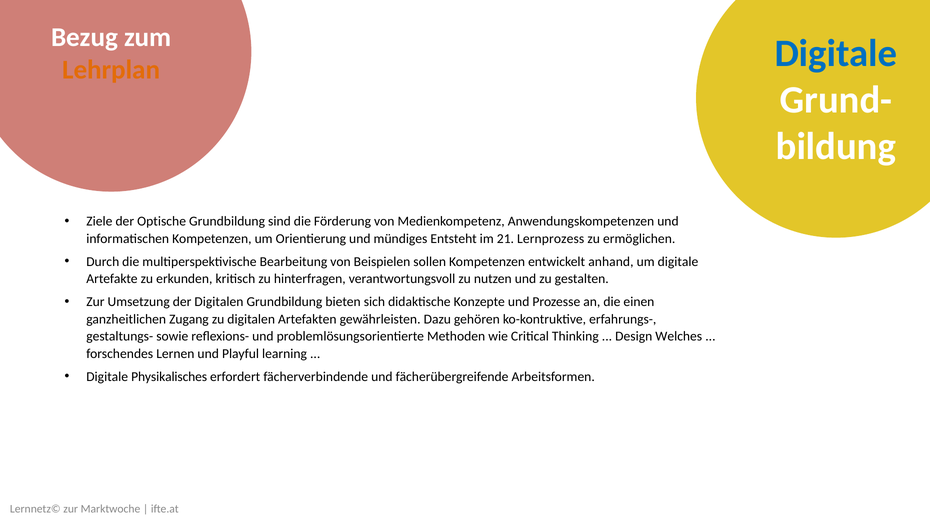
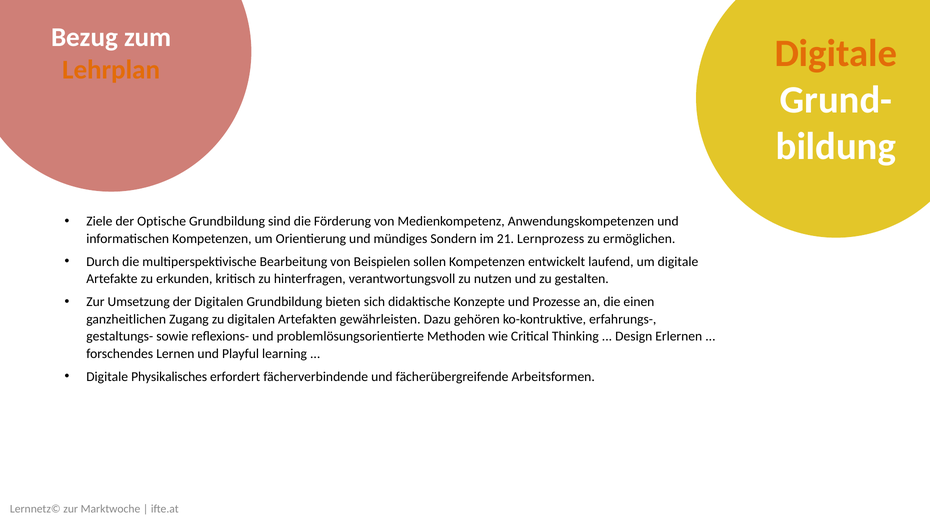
Digitale colour: blue -> orange (836, 54)
Entsteht: Entsteht -> Sondern (454, 239)
anhand: anhand -> laufend (611, 262)
Welches: Welches -> Erlernen (679, 336)
